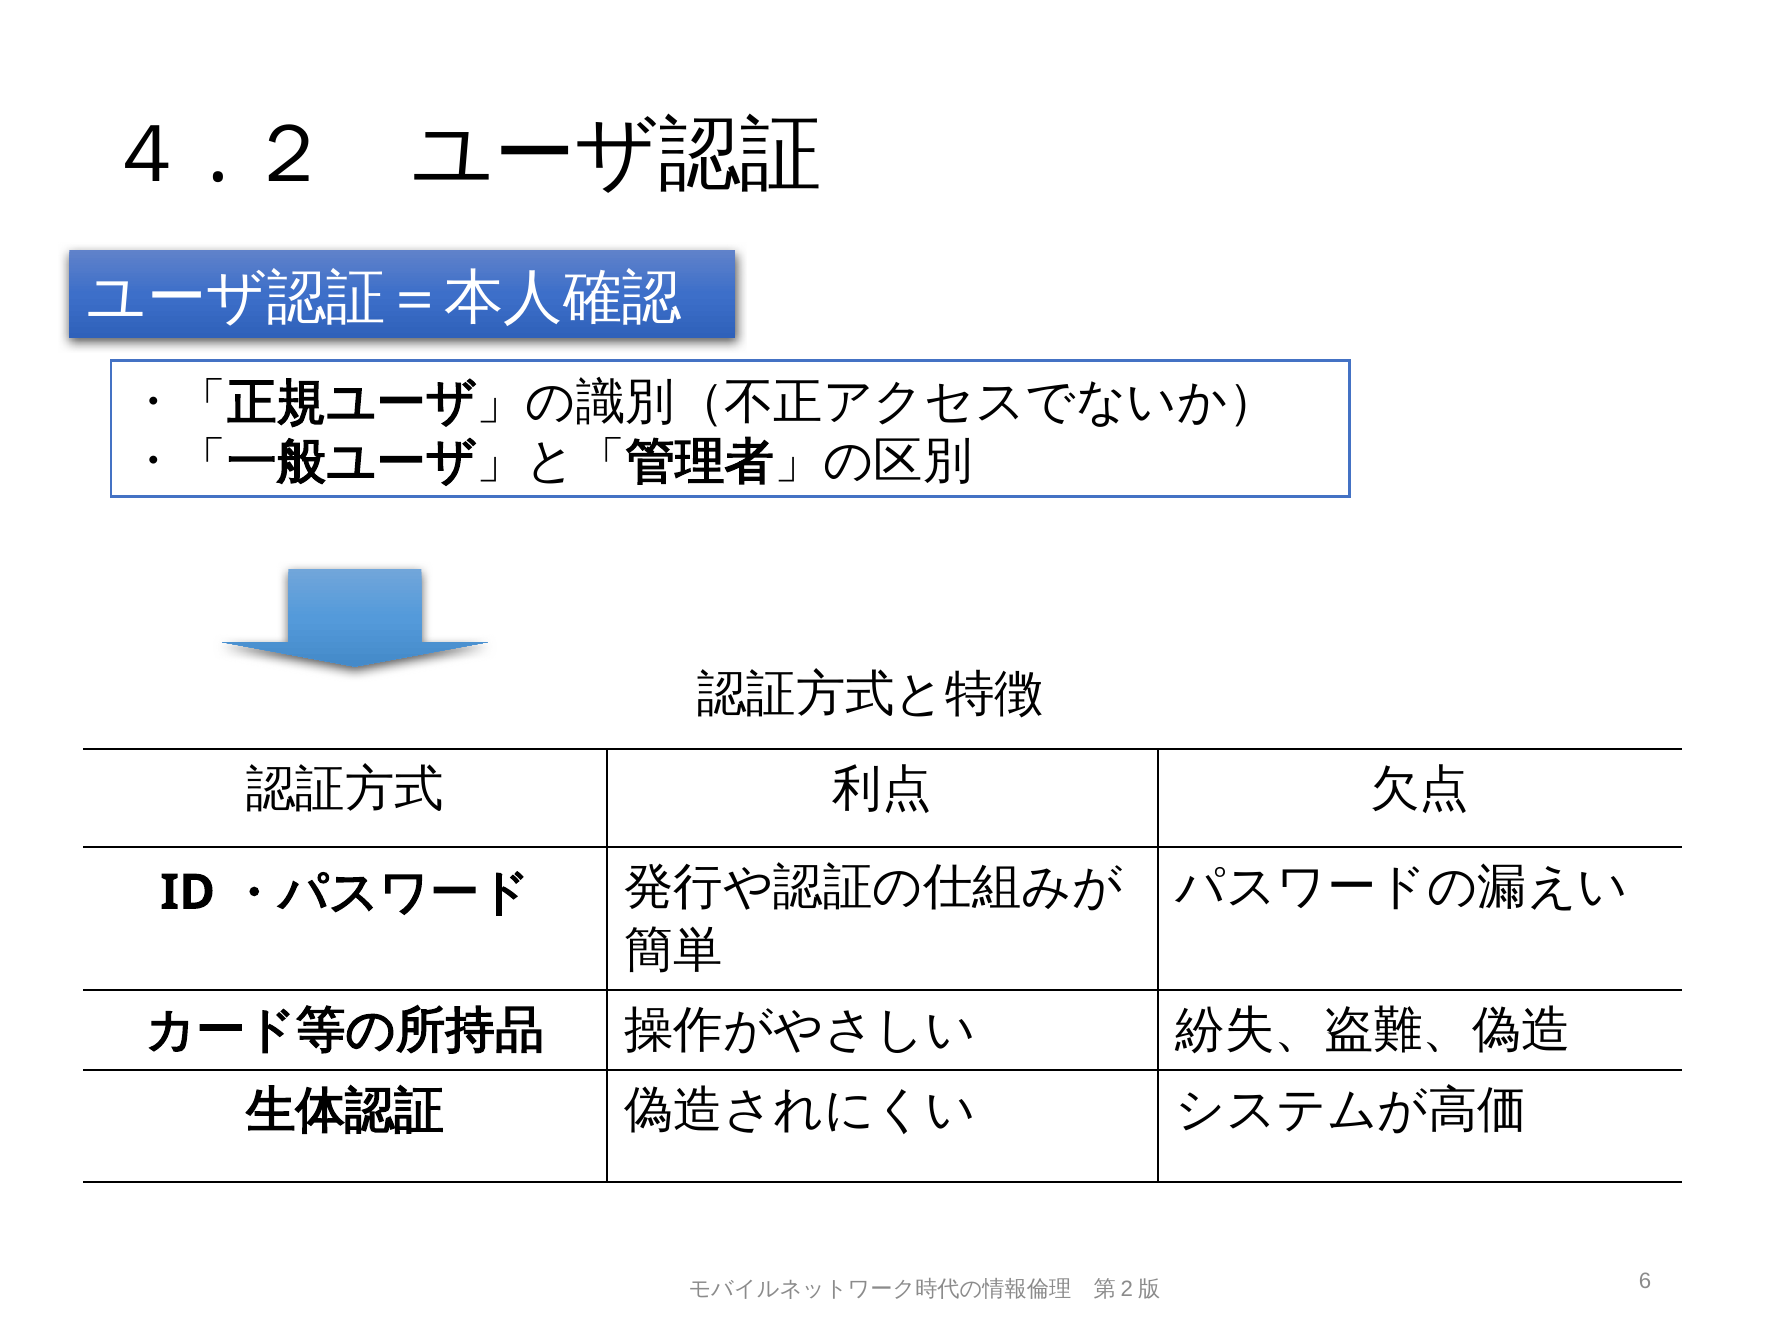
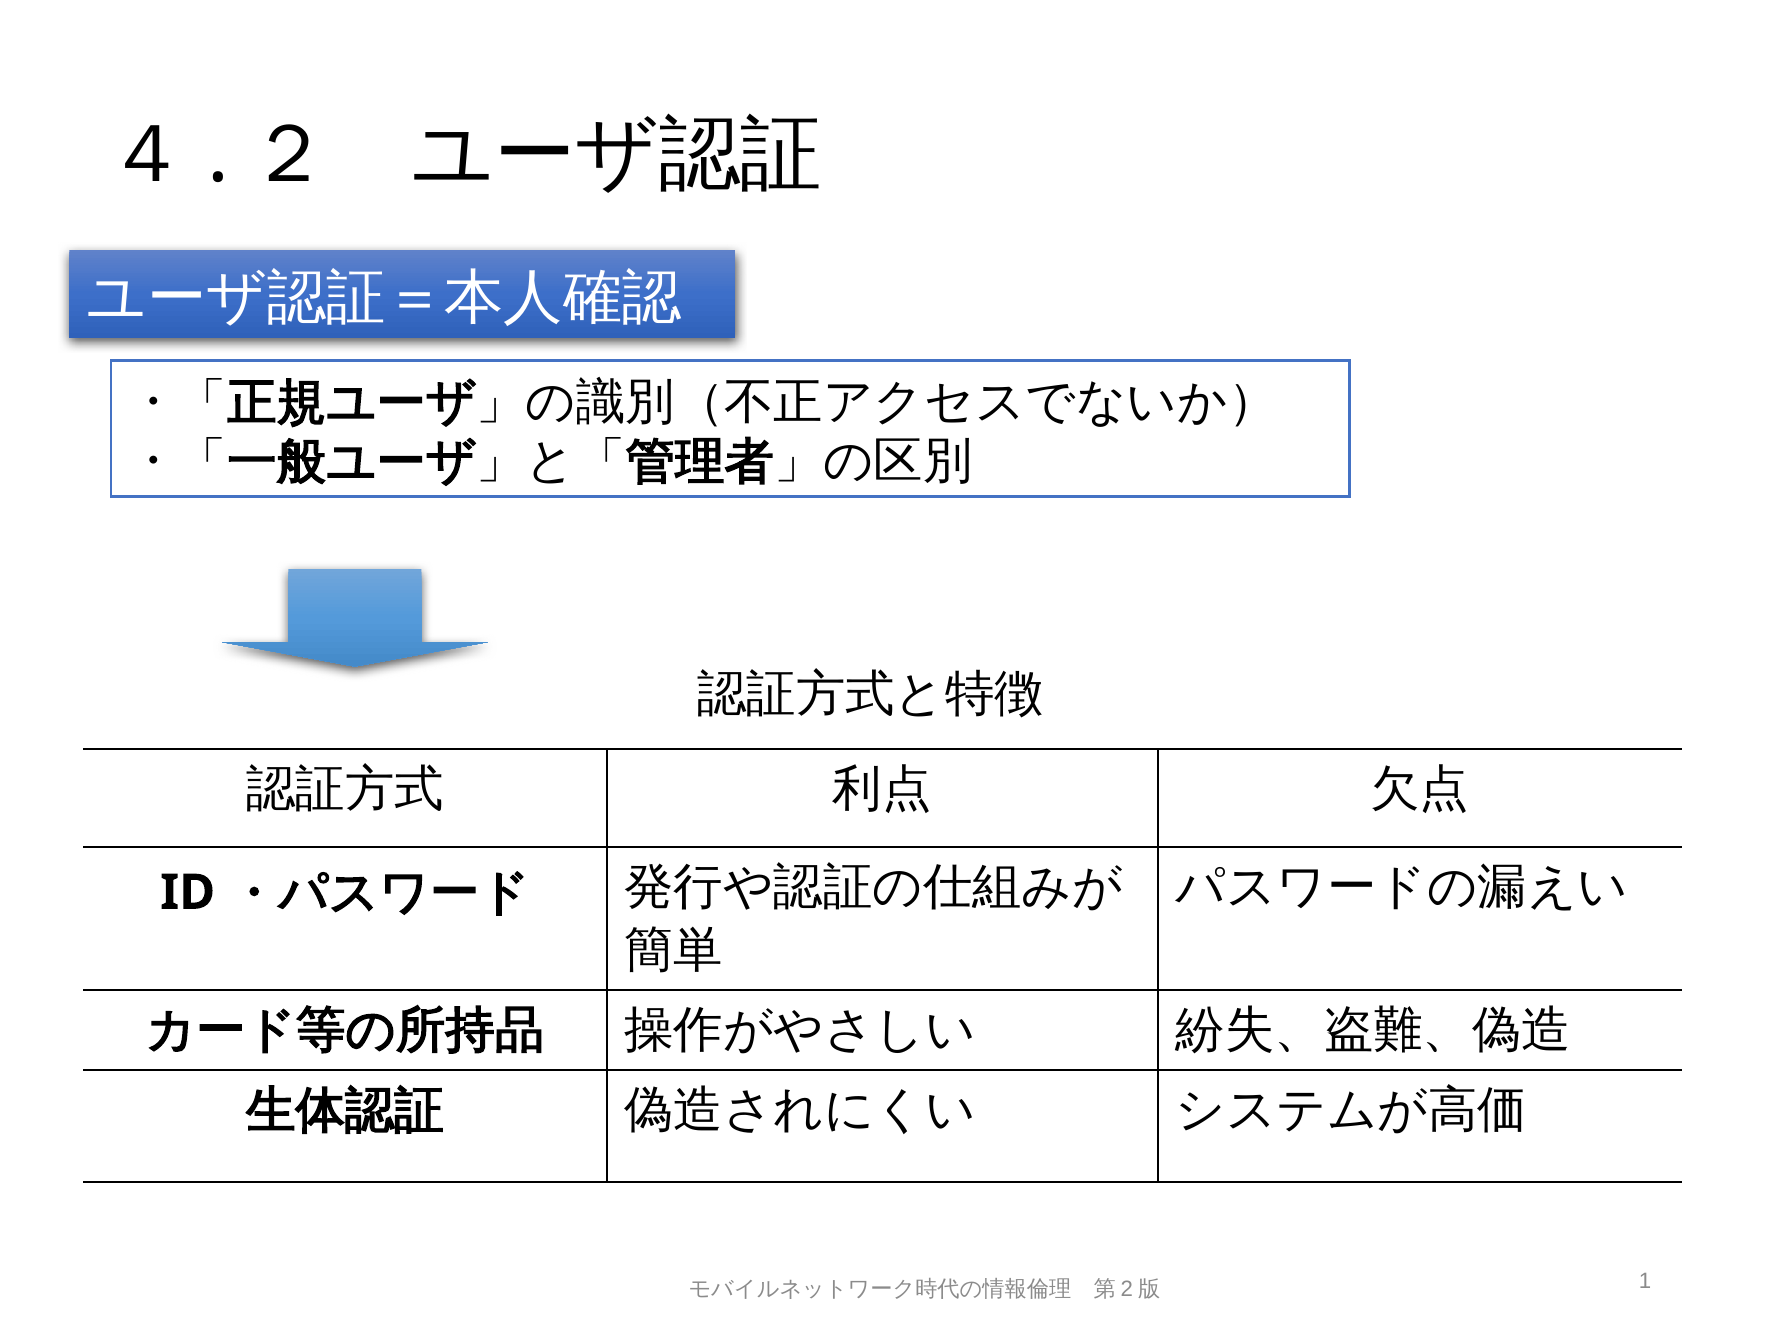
6: 6 -> 1 (1645, 1281)
